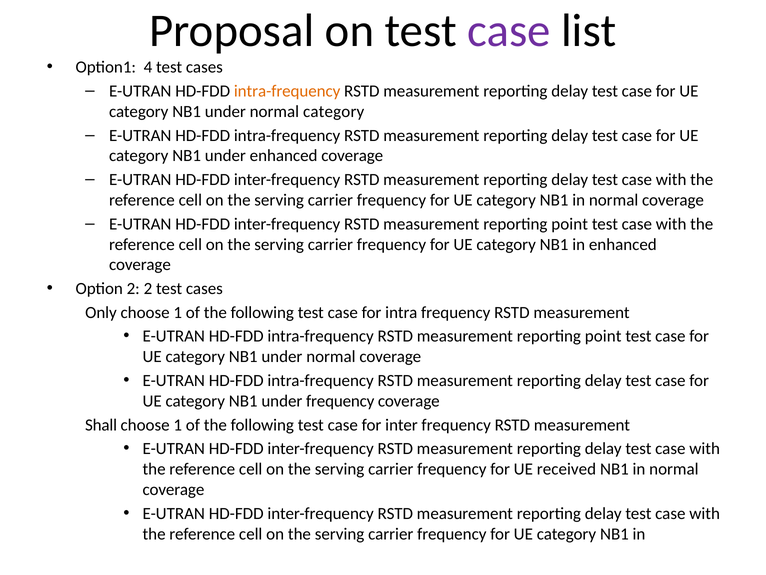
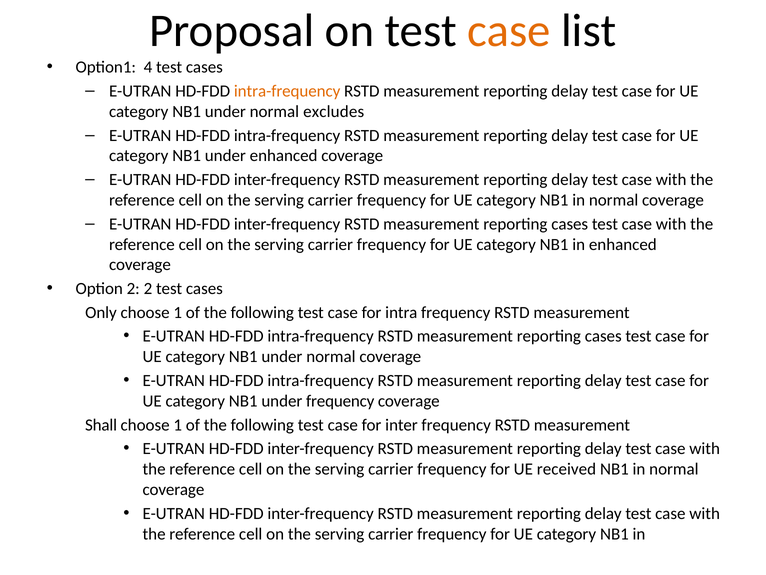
case colour: purple -> orange (509, 31)
normal category: category -> excludes (334, 111)
point: point -> cases (570, 224)
point: point -> cases (603, 336)
